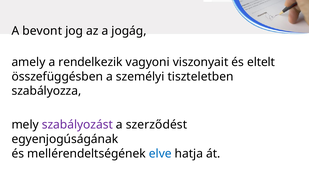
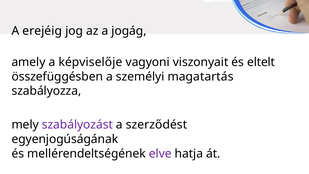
bevont: bevont -> erejéig (42, 31)
rendelkezik: rendelkezik -> képviselője (90, 62)
tiszteletben: tiszteletben -> magatartás (201, 76)
elve colour: blue -> purple (160, 153)
